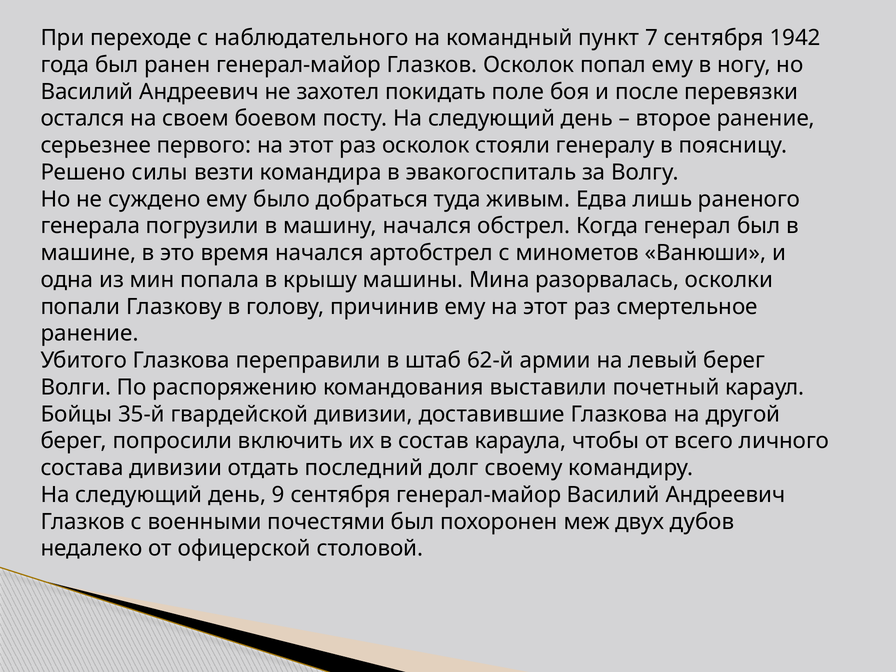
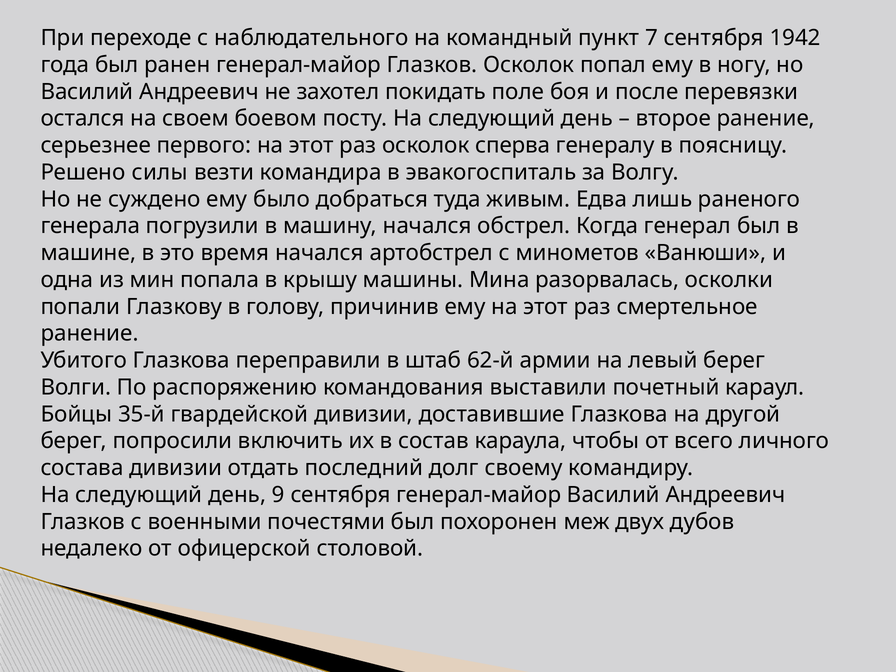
стояли: стояли -> сперва (513, 145)
